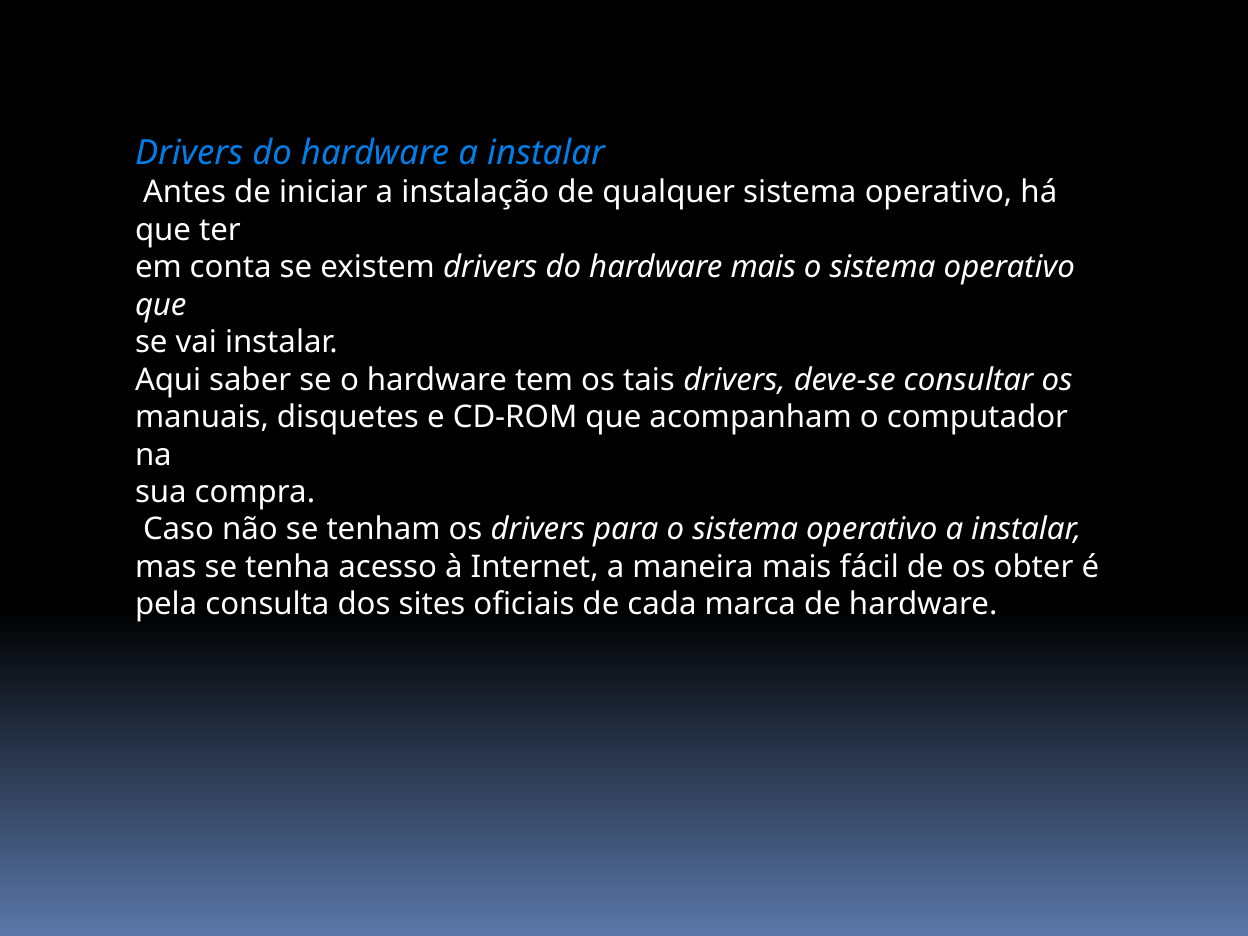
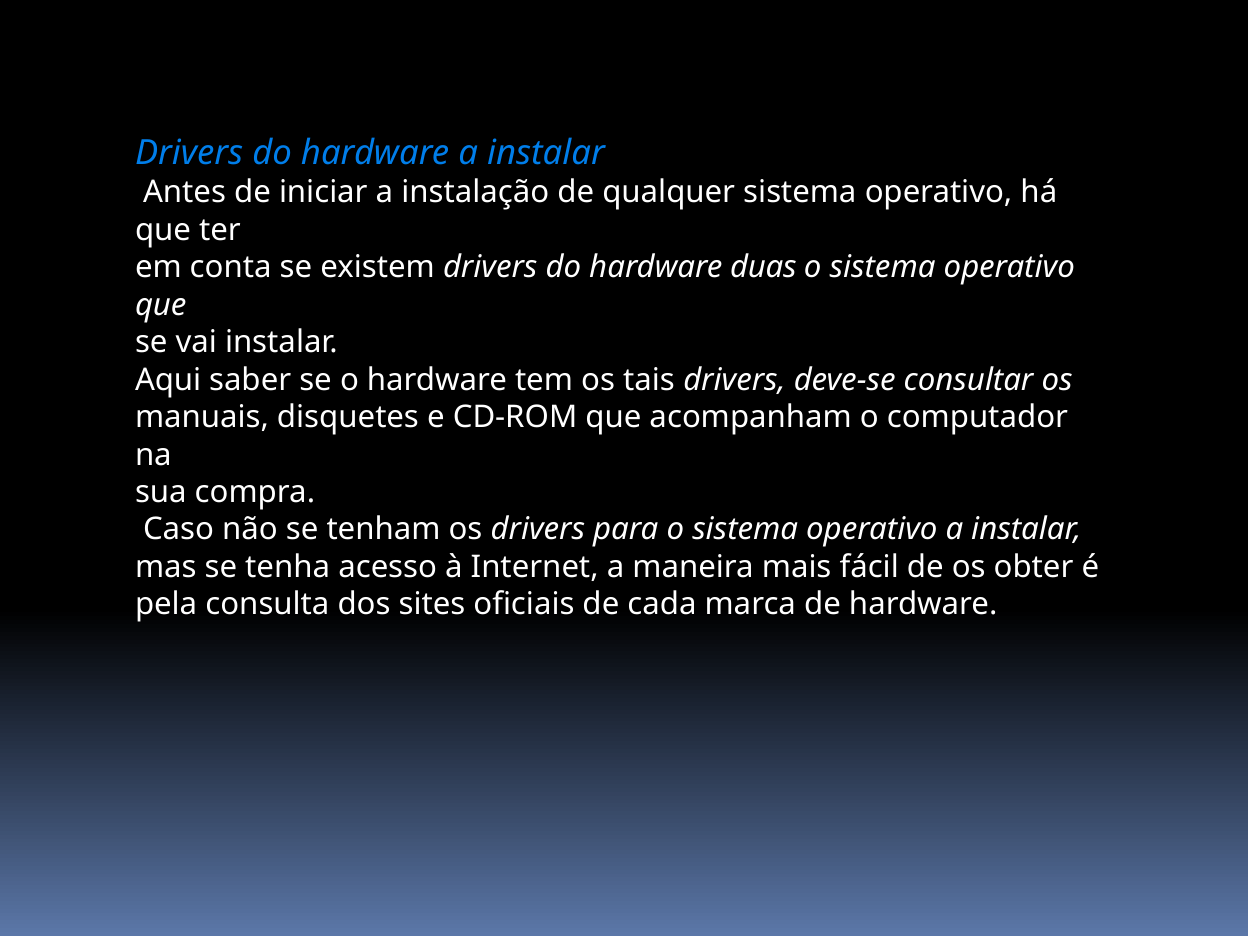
hardware mais: mais -> duas (763, 268)
